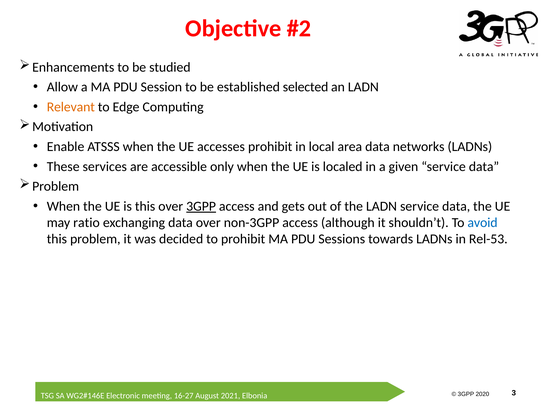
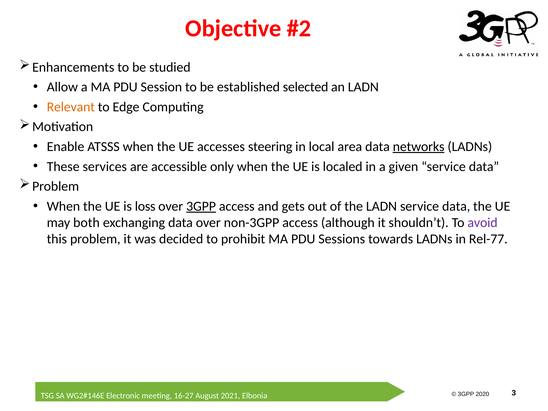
accesses prohibit: prohibit -> steering (270, 147)
networks underline: none -> present (419, 147)
is this: this -> loss (145, 206)
ratio: ratio -> both (86, 223)
avoid colour: blue -> purple (483, 223)
Rel-53: Rel-53 -> Rel-77 (488, 239)
